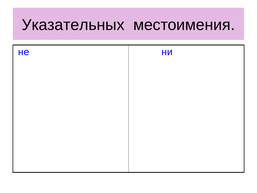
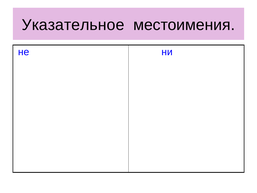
Указательных: Указательных -> Указательное (73, 25)
